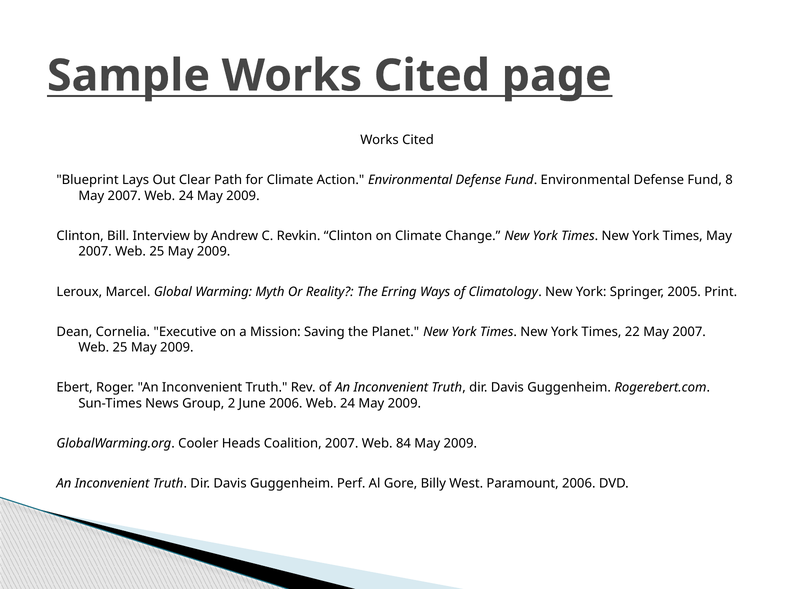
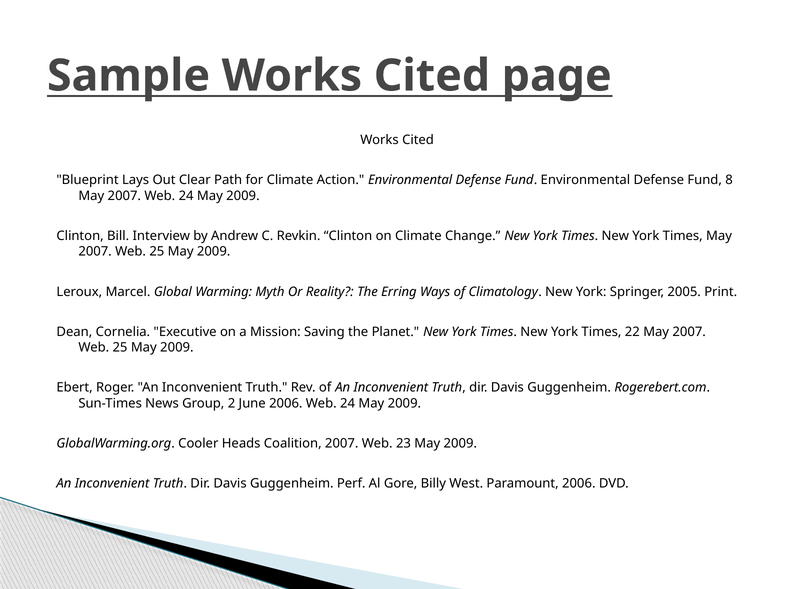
84: 84 -> 23 (403, 443)
